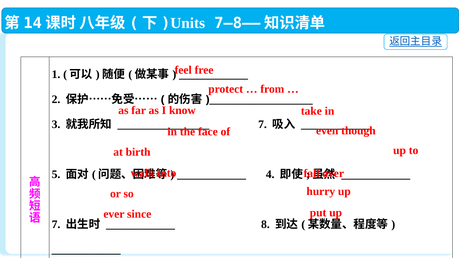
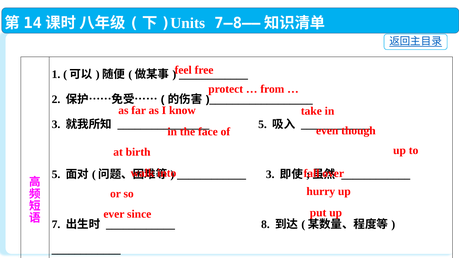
7: 7 -> 5 (263, 125)
4: 4 -> 3 (270, 175)
